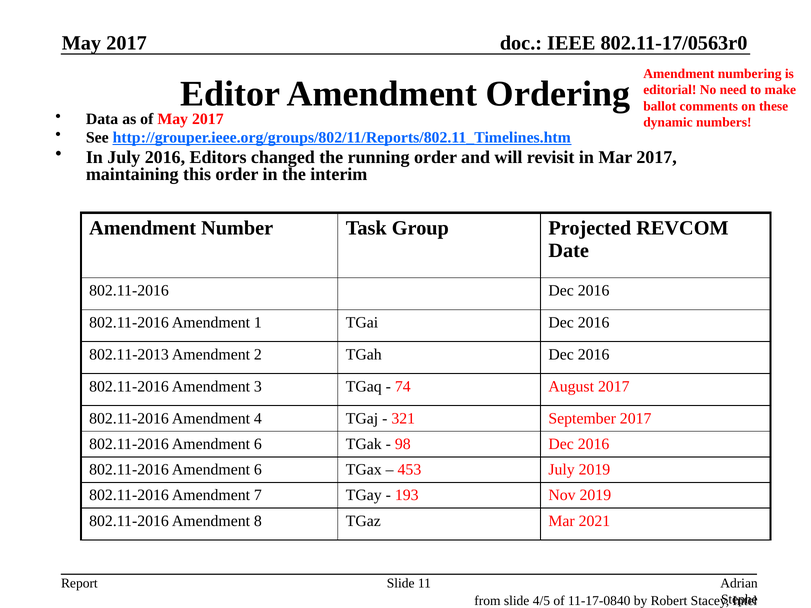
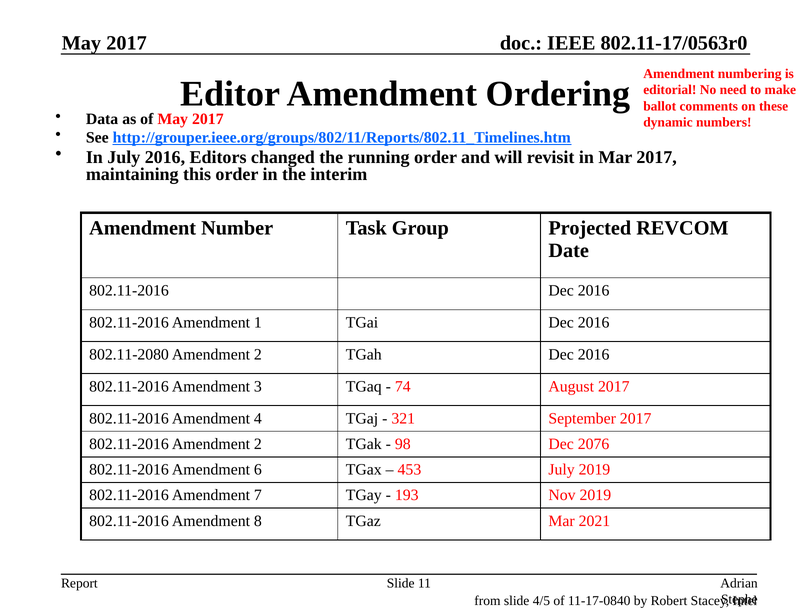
802.11-2013: 802.11-2013 -> 802.11-2080 (129, 355)
6: 6 -> 2 (258, 444)
98 Dec 2016: 2016 -> 2076 (594, 444)
